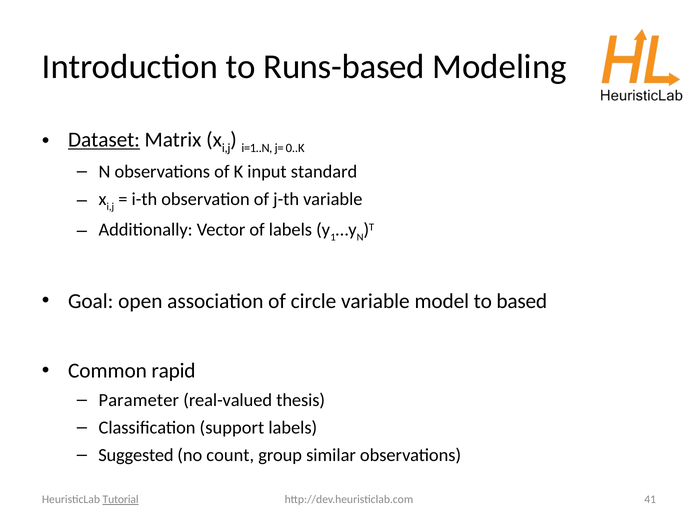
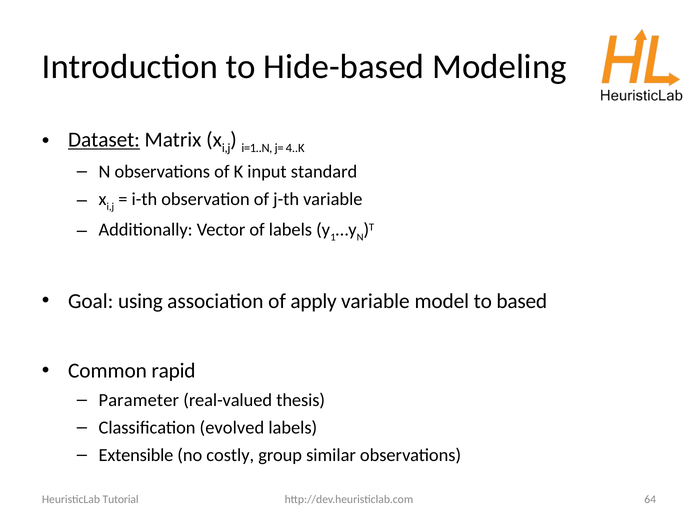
Runs-based: Runs-based -> Hide-based (344, 67)
0..K: 0..K -> 4..K (295, 148)
open: open -> using (140, 301)
circle: circle -> apply (314, 301)
support: support -> evolved (232, 428)
Suggested: Suggested -> Extensible (136, 455)
count: count -> costly (230, 455)
41: 41 -> 64 (650, 500)
Tutorial underline: present -> none (121, 500)
